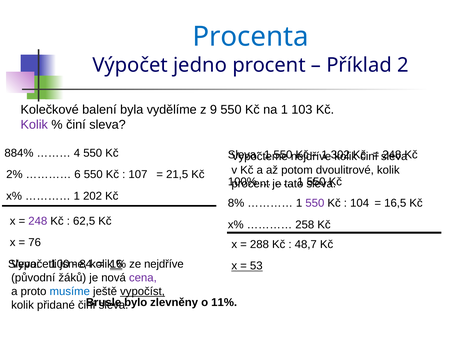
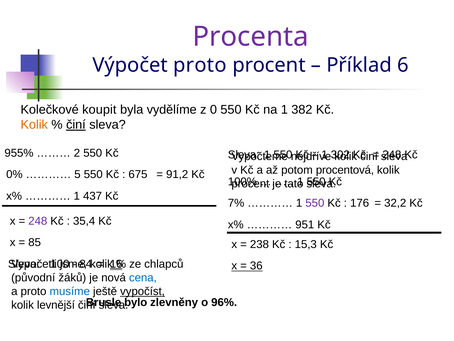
Procenta colour: blue -> purple (251, 37)
Výpočet jedno: jedno -> proto (200, 65)
2: 2 -> 6 (403, 65)
balení: balení -> koupit (99, 109)
9: 9 -> 0 (213, 109)
103: 103 -> 382 (302, 109)
Kolik colour: purple -> orange (34, 125)
činí underline: none -> present (76, 125)
884%: 884% -> 955% (19, 153)
4: 4 -> 2 (77, 153)
dvoulitrové: dvoulitrové -> procentová (345, 170)
2%: 2% -> 0% (14, 174)
6: 6 -> 5 (77, 174)
107: 107 -> 675 (138, 174)
21,5: 21,5 -> 91,2 (177, 174)
202: 202 -> 437 (93, 196)
8%: 8% -> 7% (236, 203)
104: 104 -> 176 (360, 203)
16,5: 16,5 -> 32,2 (395, 203)
62,5: 62,5 -> 35,4 (84, 221)
258: 258 -> 951 (305, 224)
76: 76 -> 85 (35, 242)
288: 288 -> 238 (259, 244)
48,7: 48,7 -> 15,3 (306, 244)
ze nejdříve: nejdříve -> chlapců (164, 264)
53: 53 -> 36 (256, 265)
cena colour: purple -> blue (143, 277)
11%: 11% -> 96% (224, 302)
přidané: přidané -> levnější (56, 304)
